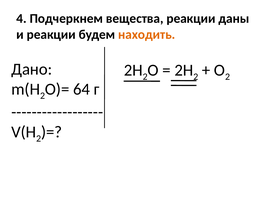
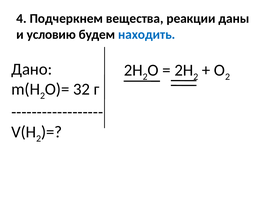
и реакции: реакции -> условию (51, 34)
находить colour: orange -> blue (147, 34)
64: 64 -> 32 (82, 89)
